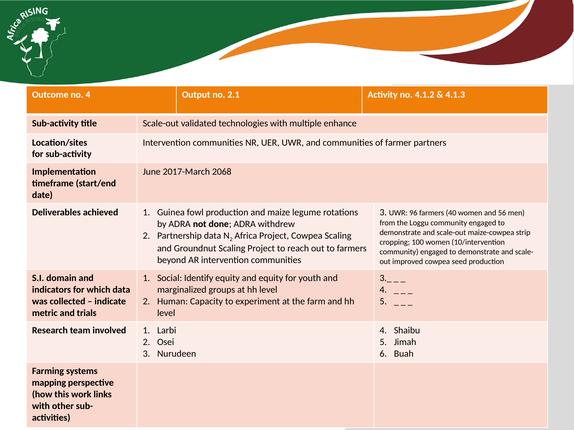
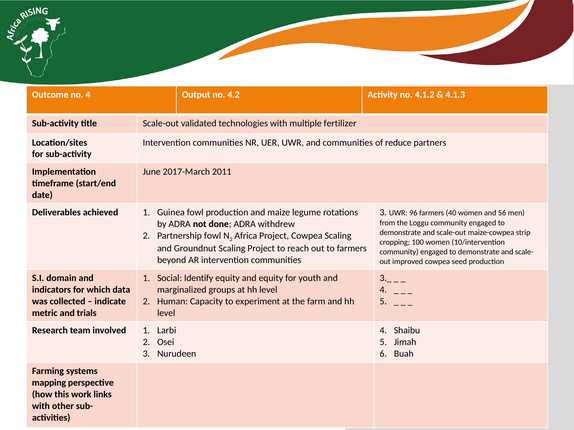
2.1: 2.1 -> 4.2 (234, 95)
enhance: enhance -> fertilizer (340, 123)
farmer: farmer -> reduce (398, 143)
2068: 2068 -> 2011 (222, 172)
Partnership data: data -> fowl (213, 236)
